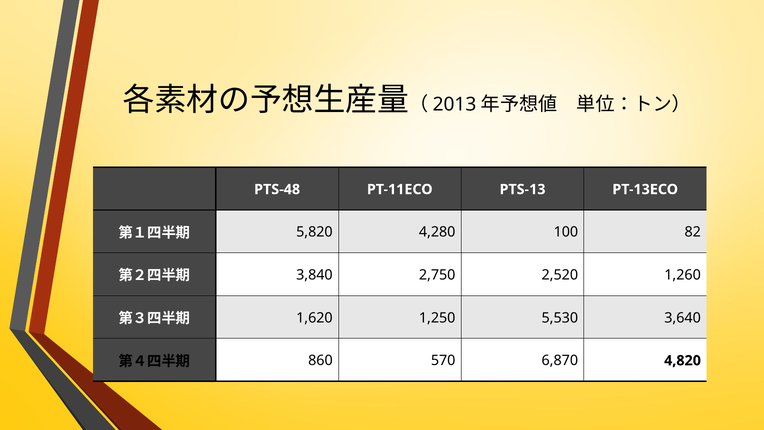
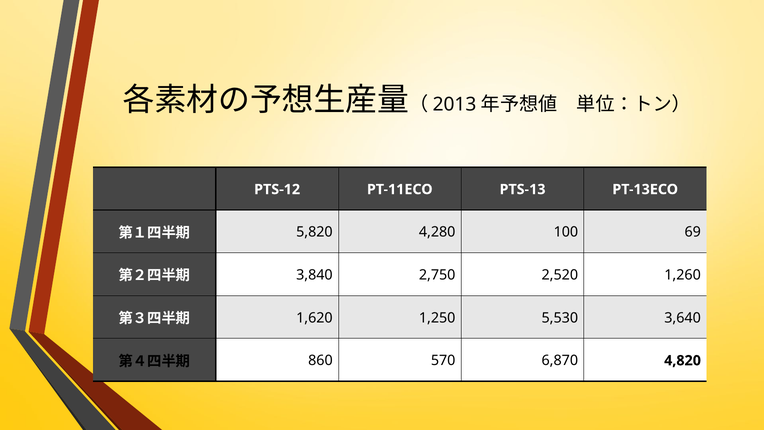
PTS-48: PTS-48 -> PTS-12 (277, 189)
82: 82 -> 69 (693, 232)
